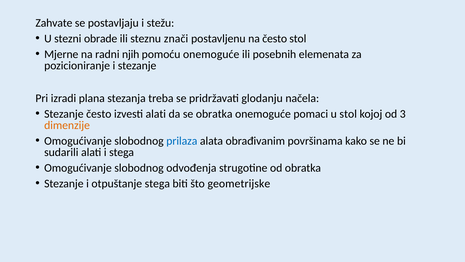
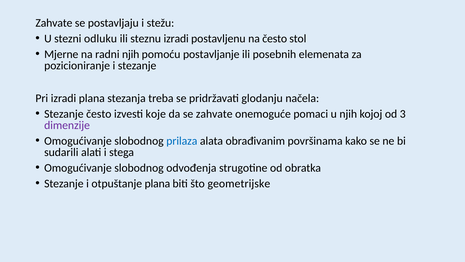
obrade: obrade -> odluku (101, 39)
steznu znači: znači -> izradi (176, 39)
pomoću onemoguće: onemoguće -> postavljanje (211, 54)
izvesti alati: alati -> koje (156, 114)
se obratka: obratka -> zahvate (214, 114)
u stol: stol -> njih (348, 114)
dimenzije colour: orange -> purple (67, 125)
otpuštanje stega: stega -> plana (157, 183)
